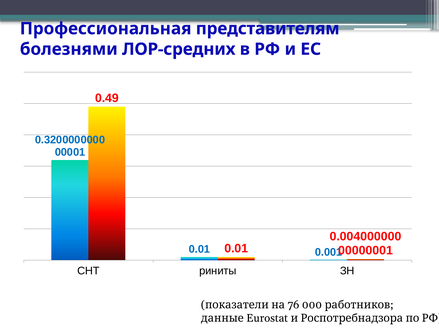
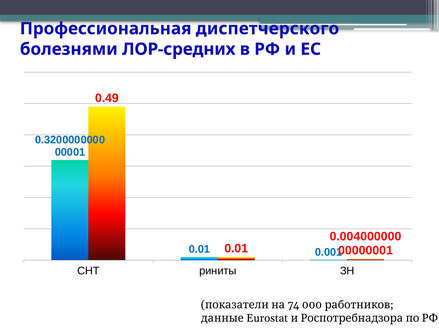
представителям: представителям -> диспетчерского (267, 29)
76: 76 -> 74 (294, 304)
